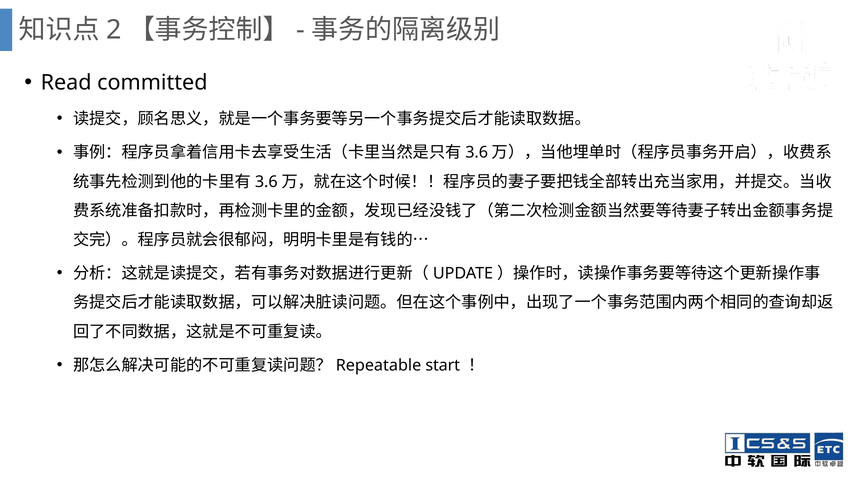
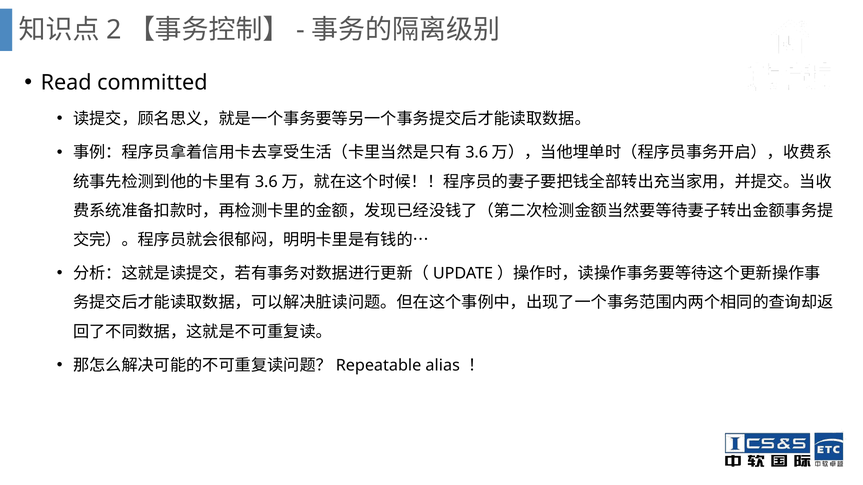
start: start -> alias (443, 366)
